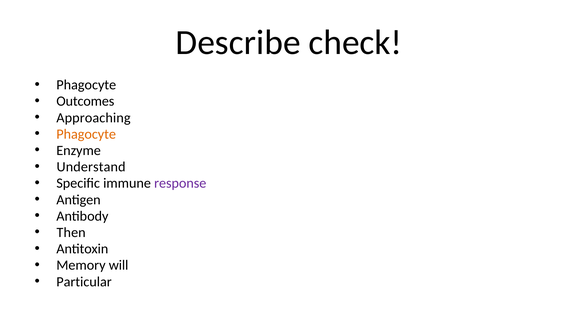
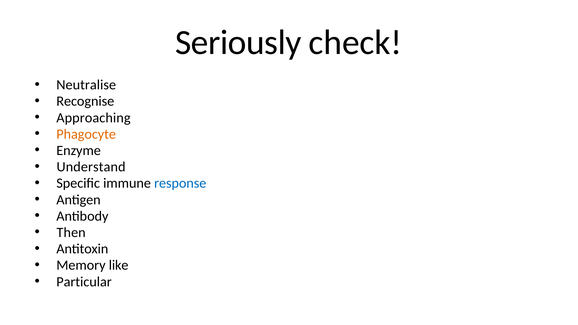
Describe: Describe -> Seriously (238, 43)
Phagocyte: Phagocyte -> Neutralise (86, 85)
Outcomes: Outcomes -> Recognise (85, 101)
response colour: purple -> blue (180, 183)
will: will -> like (119, 265)
